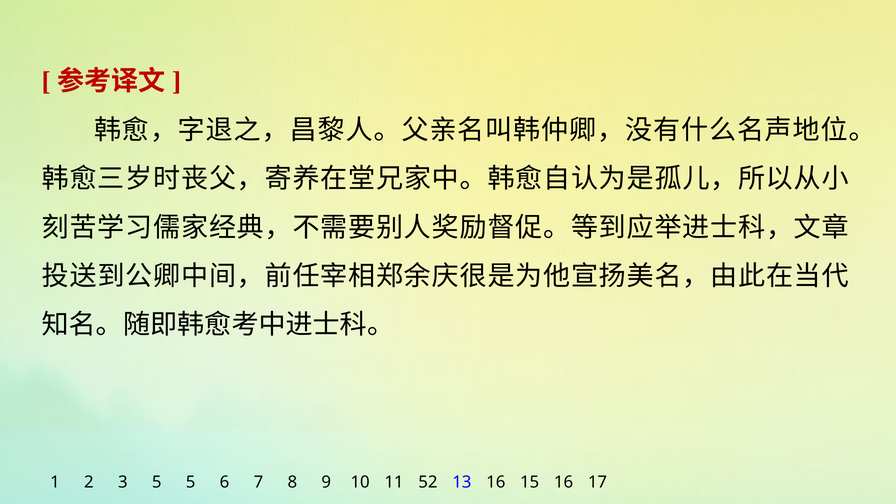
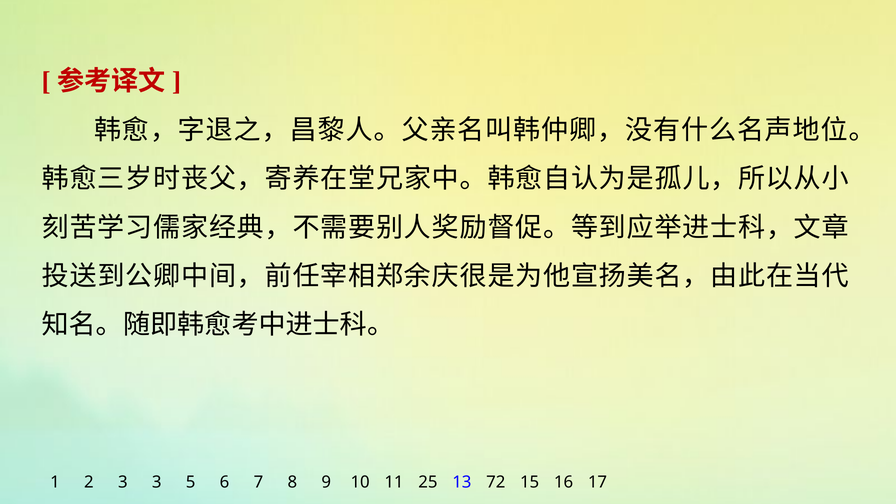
3 5: 5 -> 3 (157, 482)
52: 52 -> 25 (428, 482)
13 16: 16 -> 72 (496, 482)
